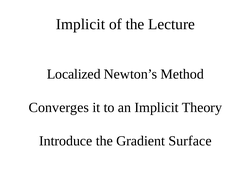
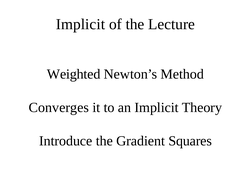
Localized: Localized -> Weighted (74, 74)
Surface: Surface -> Squares (190, 141)
